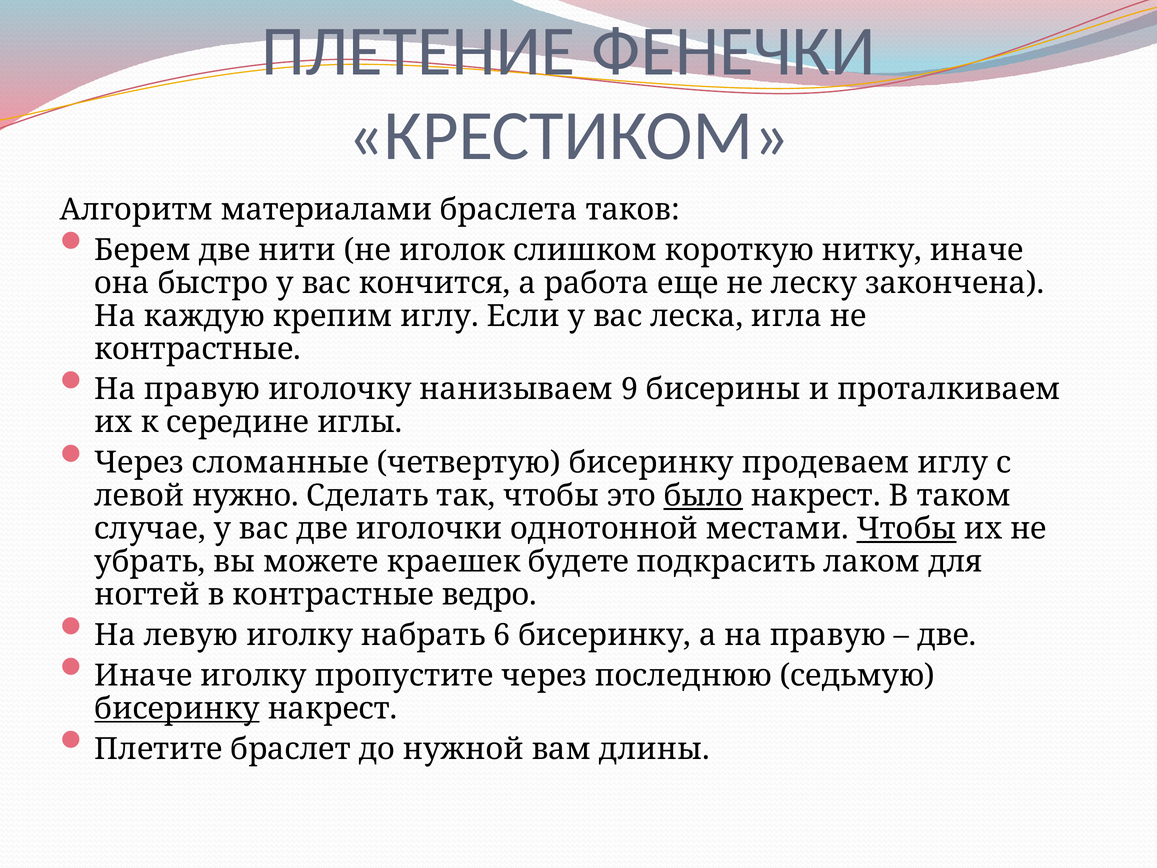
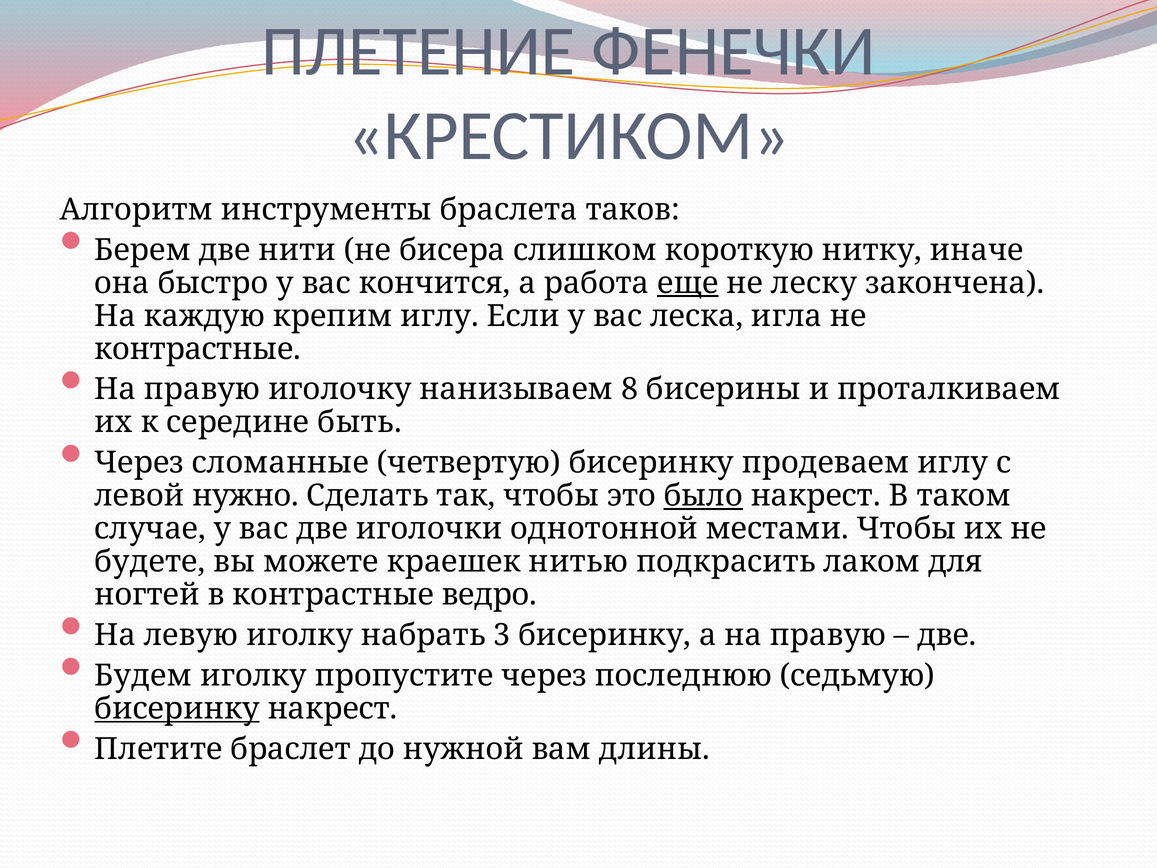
материалами: материалами -> инструменты (326, 209)
иголок: иголок -> бисера (452, 250)
еще underline: none -> present (688, 283)
9: 9 -> 8 (630, 389)
иглы: иглы -> быть (360, 422)
Чтобы underline: present -> none (906, 529)
убрать: убрать -> будете (150, 562)
будете: будете -> нитью (578, 562)
6: 6 -> 3 (502, 635)
Иначе: Иначе -> Будем (143, 676)
